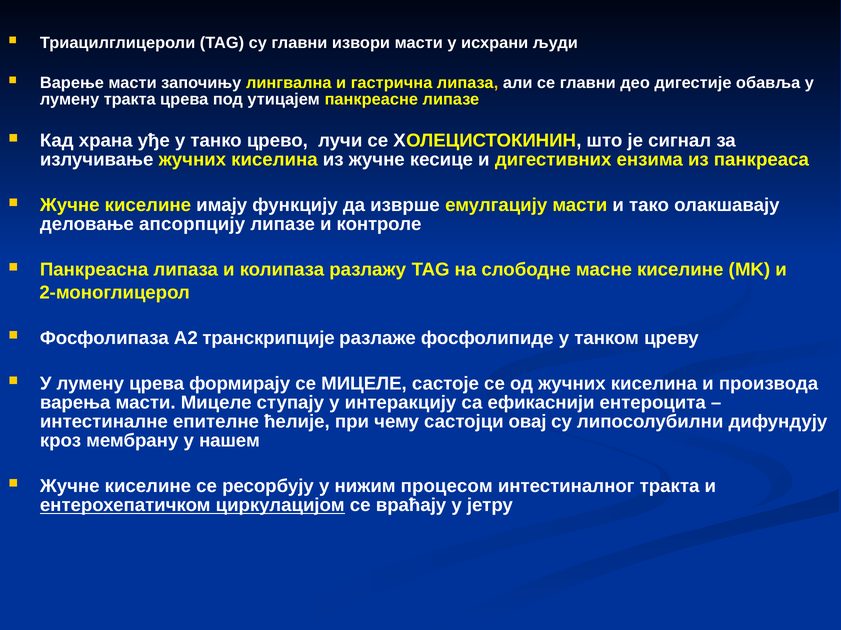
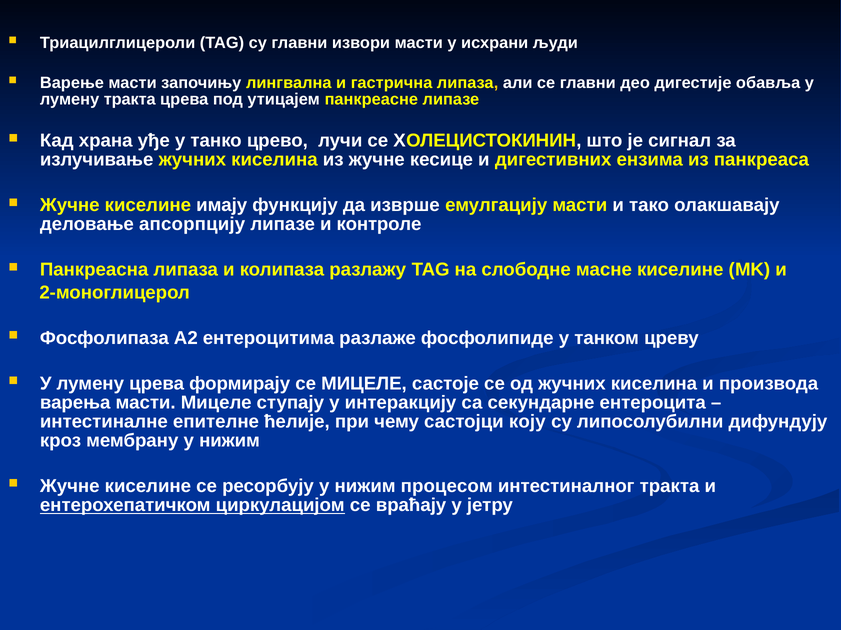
транскрипције: транскрипције -> ентероцитима (268, 338)
ефикаснији: ефикаснији -> секундарне (541, 403)
овај: овај -> коју (527, 422)
мембрану у нашем: нашем -> нижим (229, 441)
